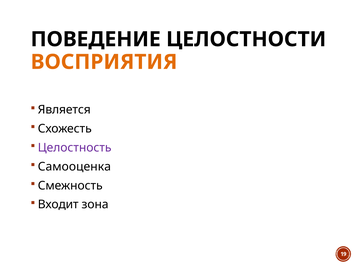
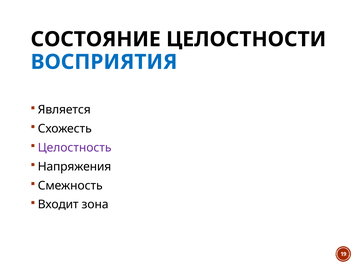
ПОВЕДЕНИЕ: ПОВЕДЕНИЕ -> СОСТОЯНИЕ (96, 39)
ВОСПРИЯТИЯ colour: orange -> blue (104, 62)
Самооценка: Самооценка -> Напряжения (74, 167)
